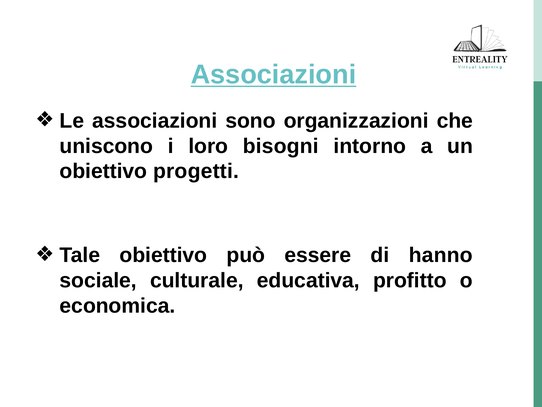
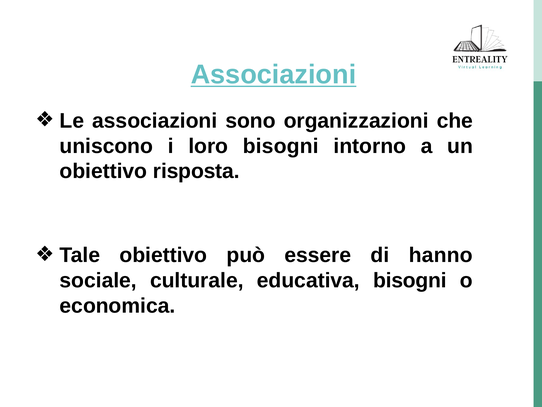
progetti: progetti -> risposta (196, 171)
educativa profitto: profitto -> bisogni (410, 280)
